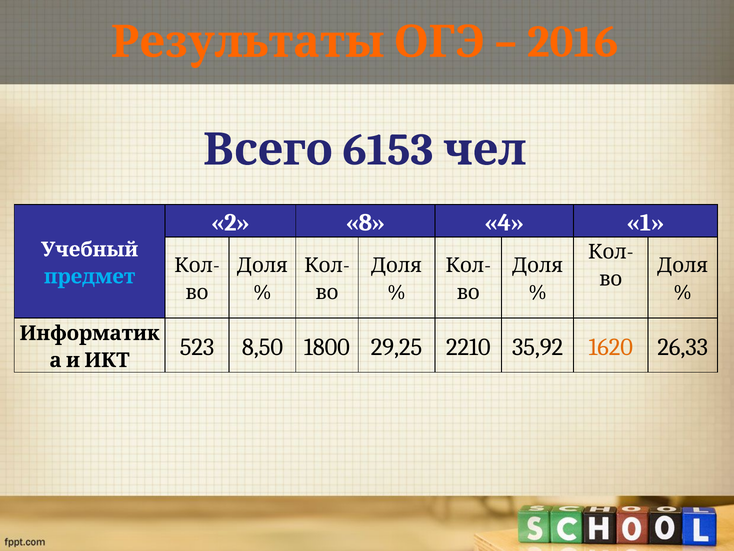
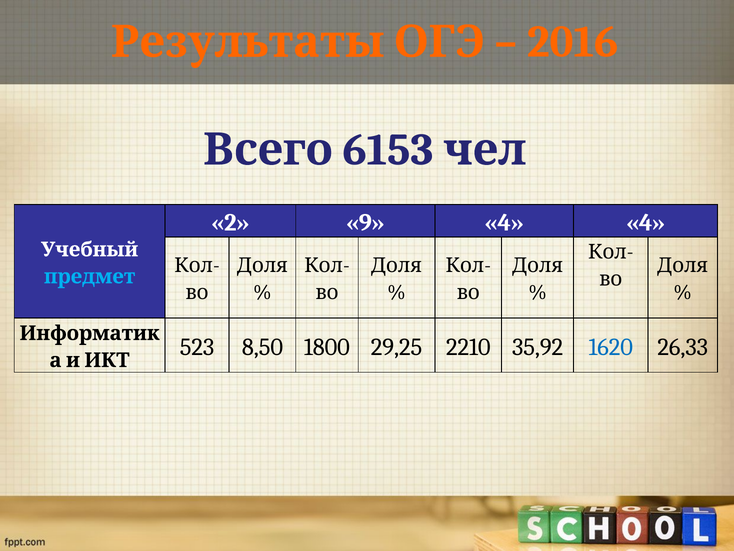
8: 8 -> 9 (365, 223)
4 1: 1 -> 4 (646, 223)
1620 colour: orange -> blue (611, 347)
